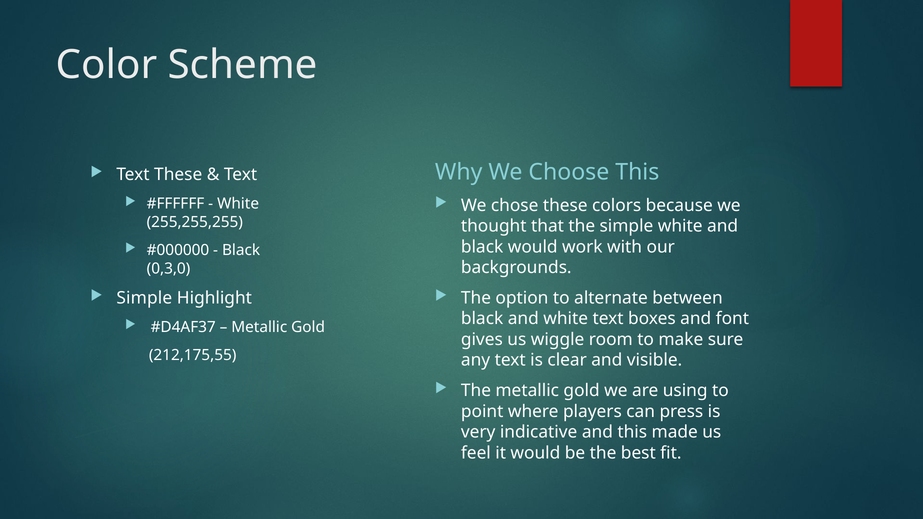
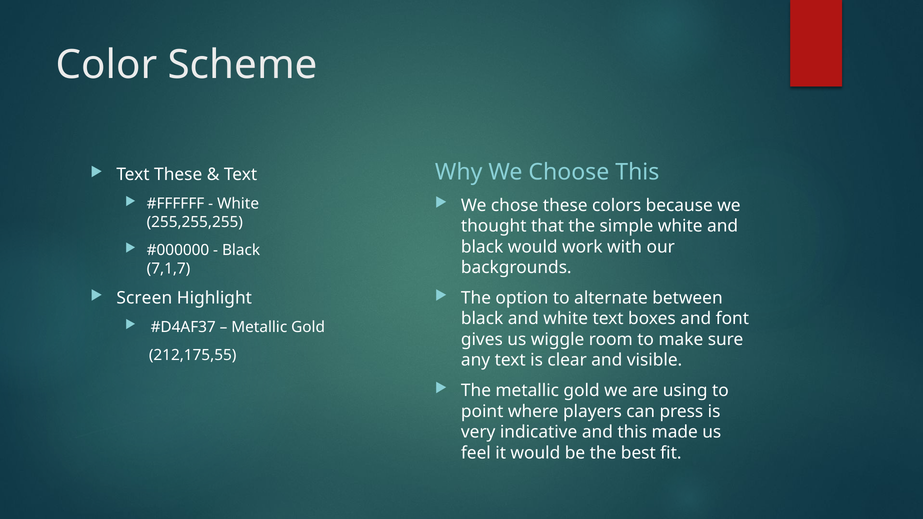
0,3,0: 0,3,0 -> 7,1,7 (169, 269)
Simple: Simple -> Screen (144, 298)
